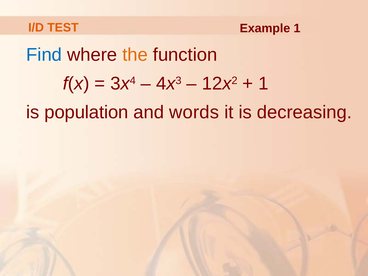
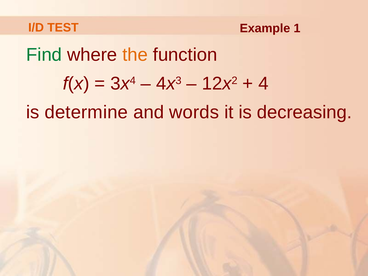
Find colour: blue -> green (44, 55)
1: 1 -> 4 (263, 84)
population: population -> determine (86, 112)
